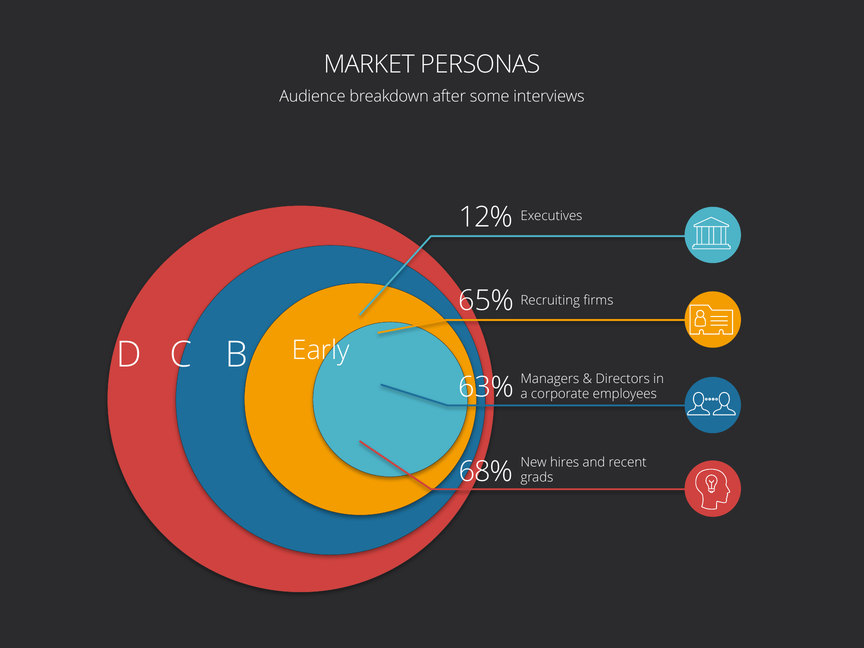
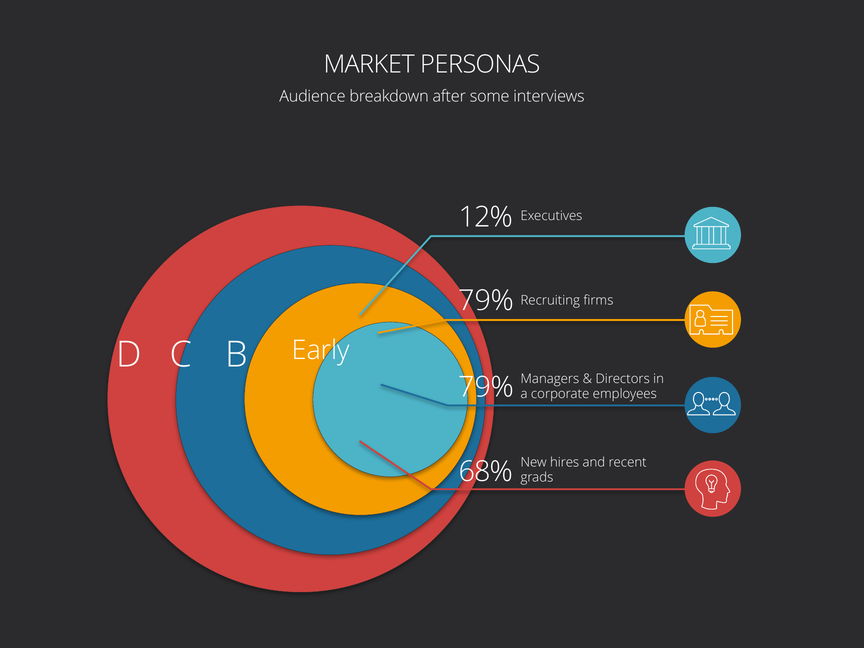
65%: 65% -> 79% (486, 301)
63%: 63% -> 79% (486, 387)
